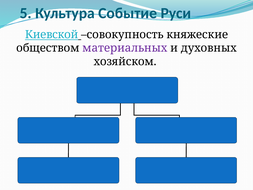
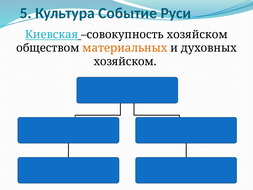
Киевской: Киевской -> Киевская (52, 34)
совокупность княжеские: княжеские -> хозяйском (197, 34)
материальных colour: purple -> orange (125, 48)
